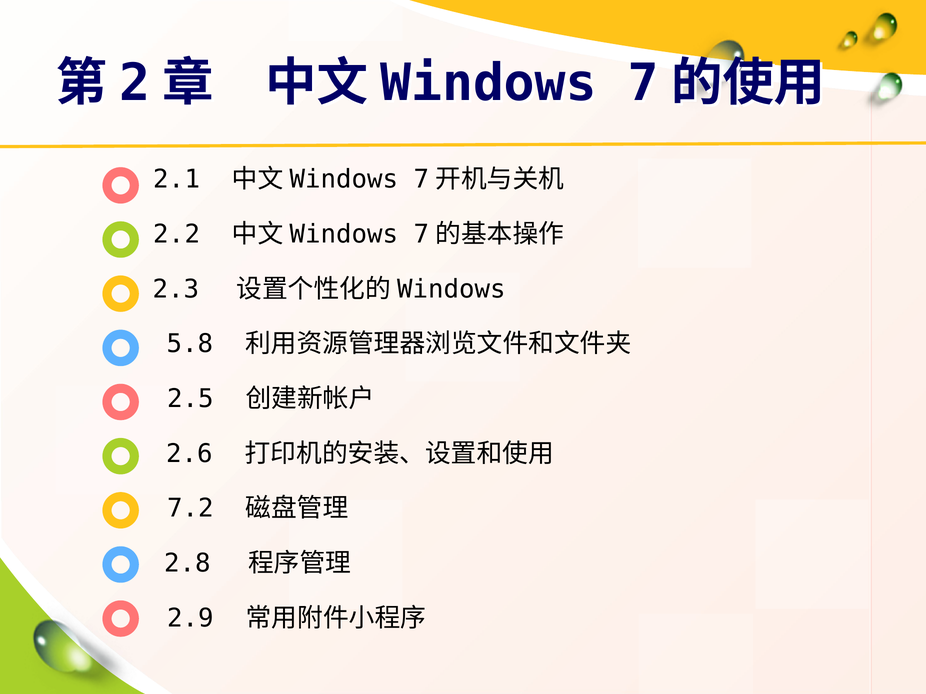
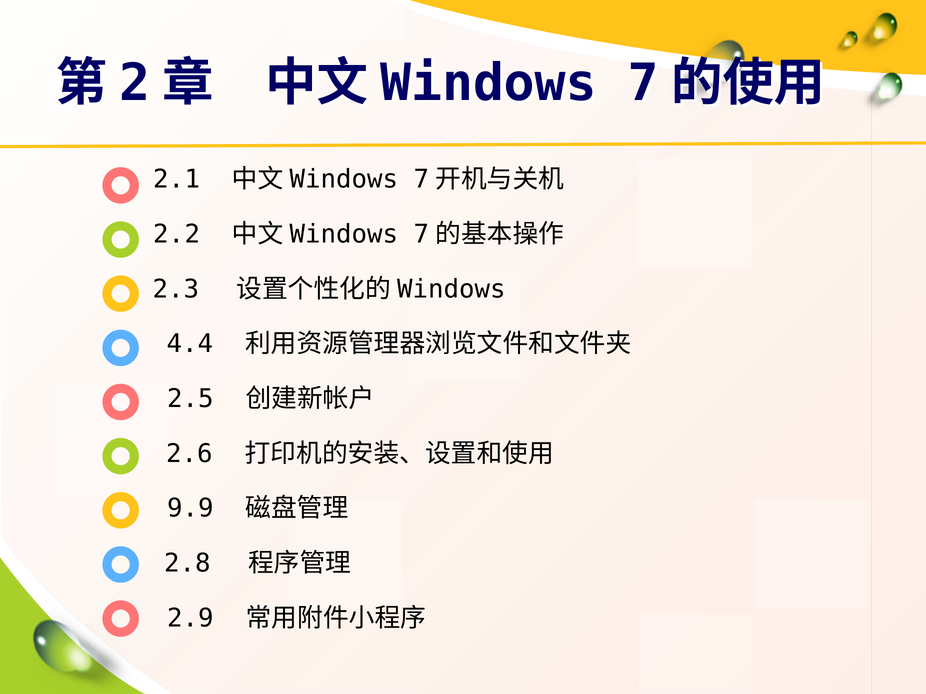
5.8: 5.8 -> 4.4 (190, 344)
7.2: 7.2 -> 9.9 (190, 509)
